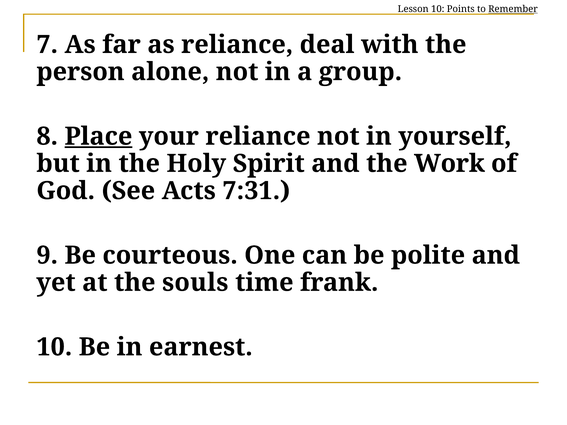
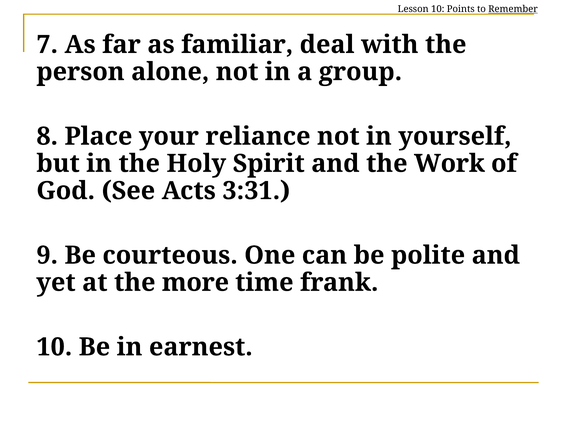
as reliance: reliance -> familiar (237, 45)
Place underline: present -> none (98, 136)
7:31: 7:31 -> 3:31 (256, 191)
souls: souls -> more (195, 283)
